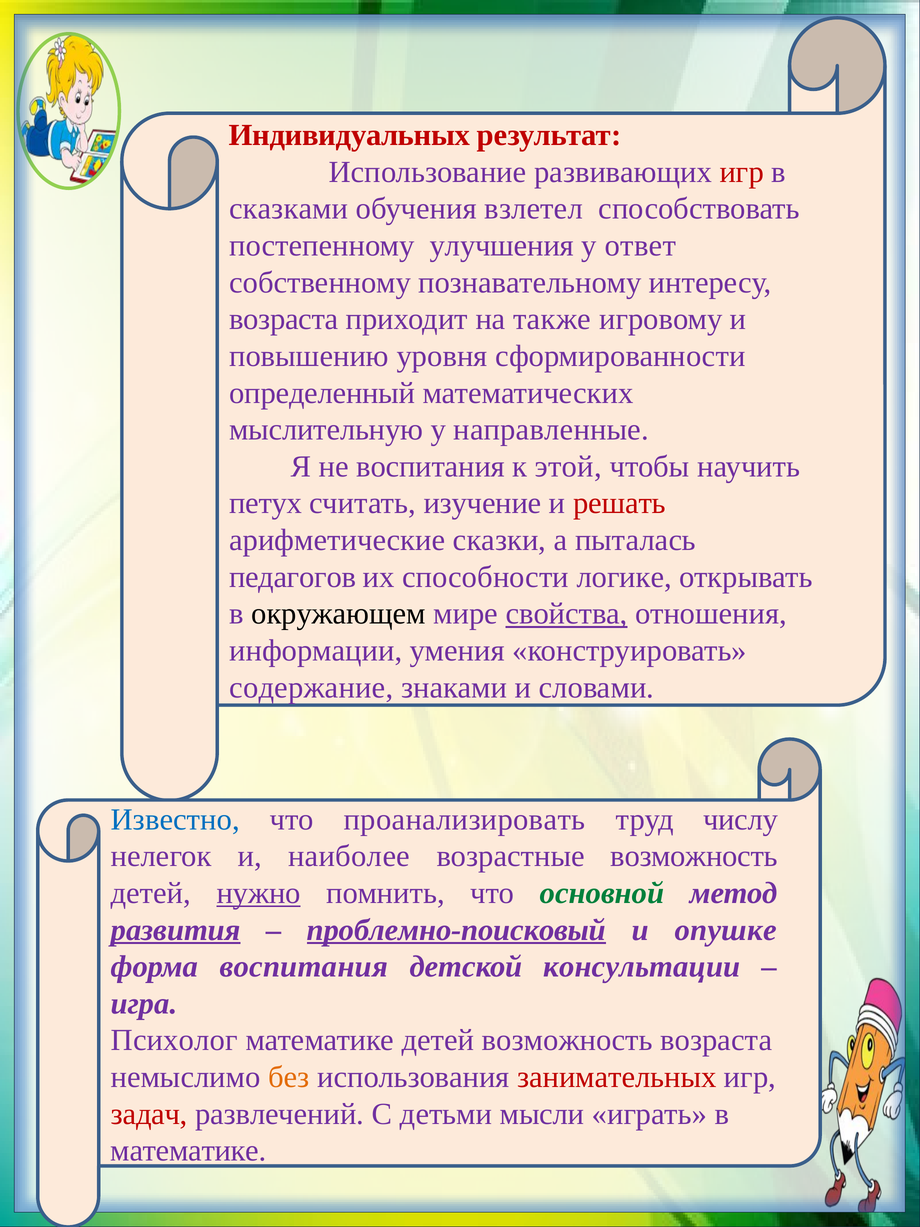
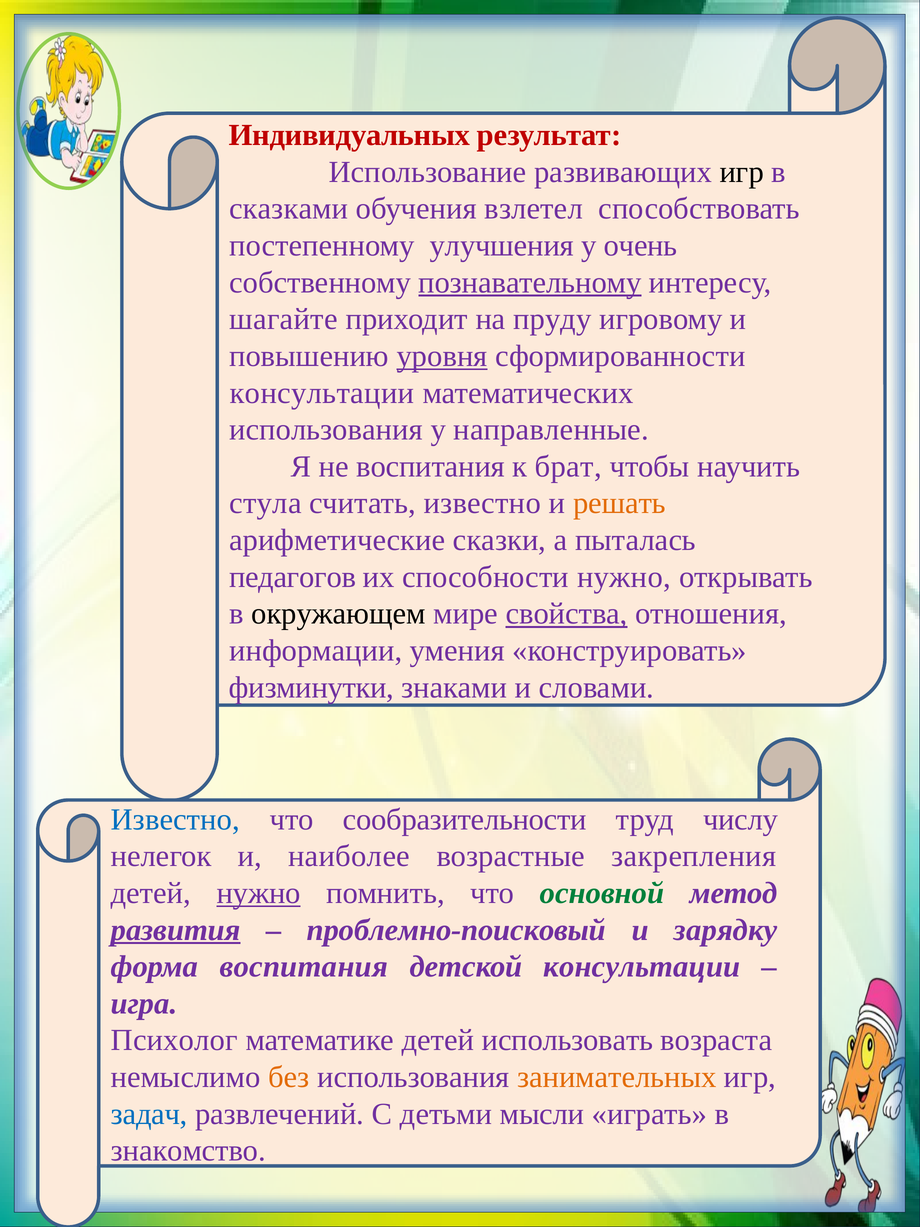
игр colour: red -> black (742, 172)
ответ: ответ -> очень (641, 246)
познавательному underline: none -> present (530, 282)
возраста: возраста -> шагайте (284, 319)
также: также -> пруду (552, 319)
уровня underline: none -> present (442, 356)
определенный: определенный -> консультации (322, 393)
мыслительную: мыслительную -> использования (326, 430)
этой: этой -> брат (568, 466)
петух: петух -> стула (265, 503)
считать изучение: изучение -> известно (482, 503)
решать colour: red -> orange (620, 503)
способности логике: логике -> нужно (624, 577)
содержание: содержание -> физминутки (312, 687)
проанализировать: проанализировать -> сообразительности (465, 819)
возрастные возможность: возможность -> закрепления (694, 856)
проблемно-поисковый underline: present -> none (456, 930)
опушке: опушке -> зарядку (726, 930)
детей возможность: возможность -> использовать (568, 1040)
занимательных colour: red -> orange (617, 1077)
задач colour: red -> blue (149, 1114)
математике: математике -> знакомство (188, 1150)
